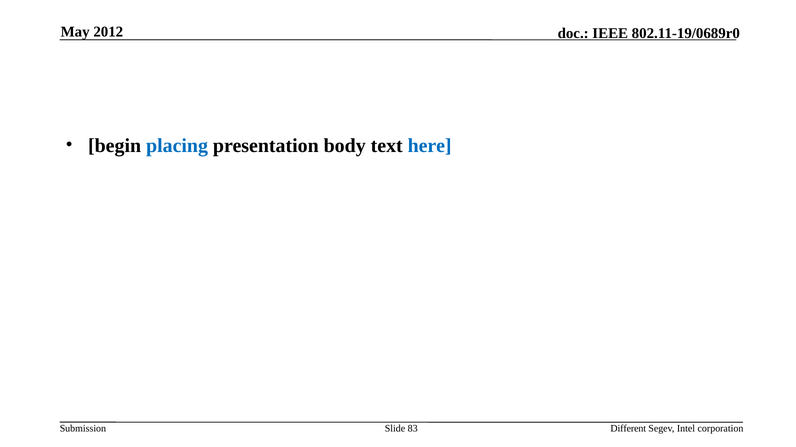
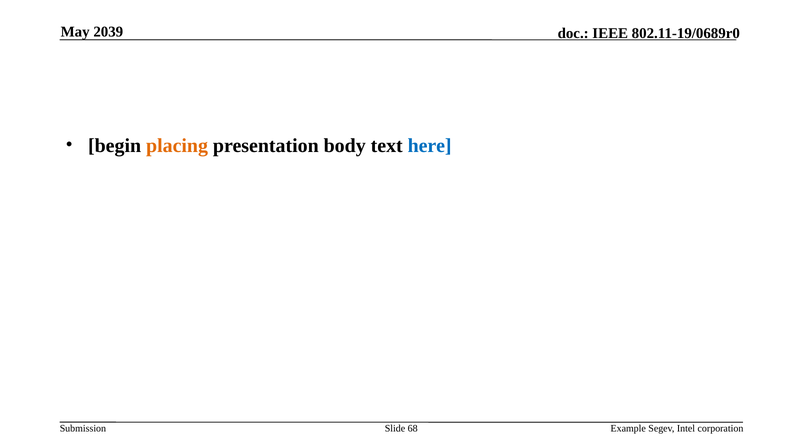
2012: 2012 -> 2039 (108, 32)
placing colour: blue -> orange (177, 146)
83: 83 -> 68 (413, 429)
Different: Different -> Example (628, 429)
